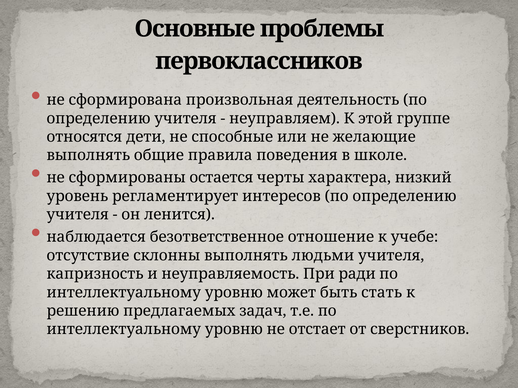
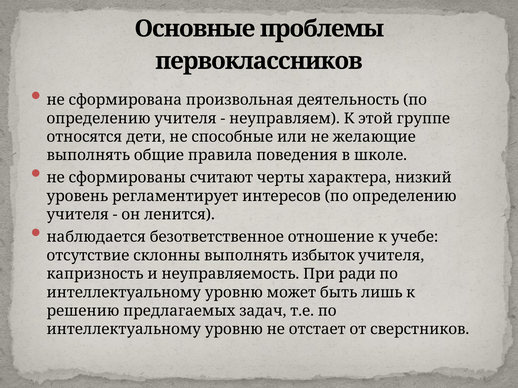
остается: остается -> считают (221, 178)
людьми: людьми -> избыток (323, 256)
стать: стать -> лишь (382, 293)
